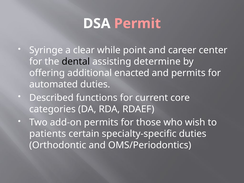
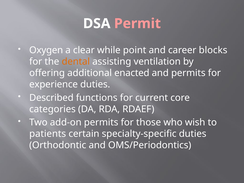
Syringe: Syringe -> Oxygen (46, 50)
center: center -> blocks (213, 50)
dental colour: black -> orange (76, 62)
determine: determine -> ventilation (157, 62)
automated: automated -> experience (54, 84)
